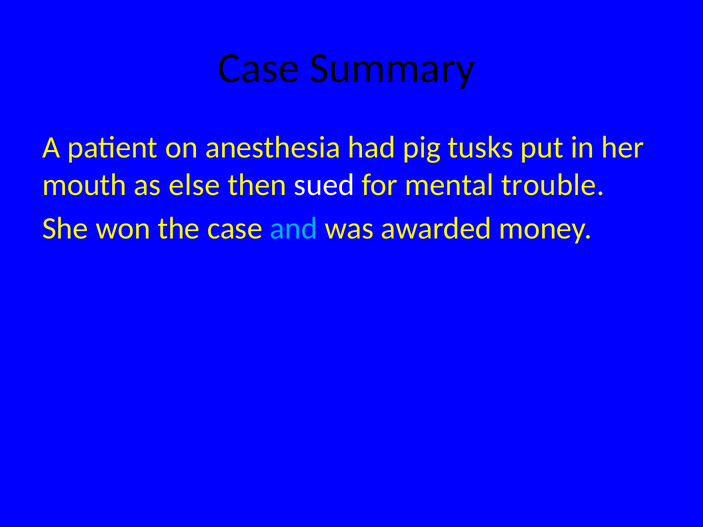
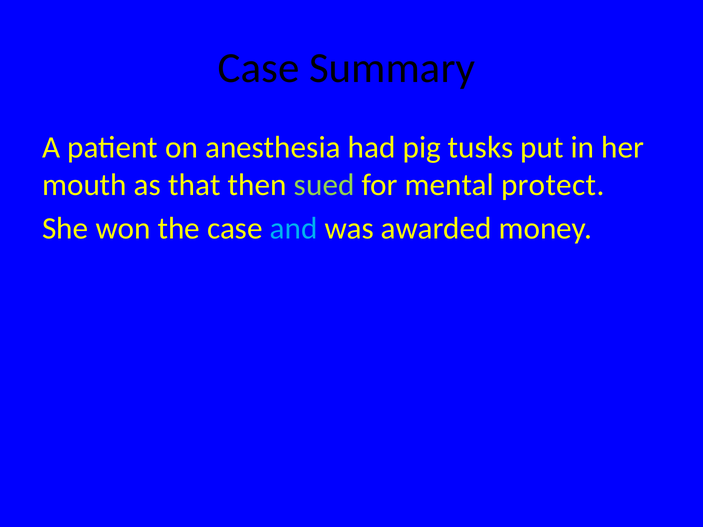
else: else -> that (194, 185)
sued colour: white -> light green (324, 185)
trouble: trouble -> protect (553, 185)
